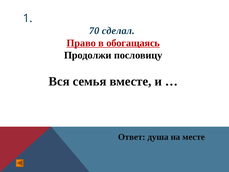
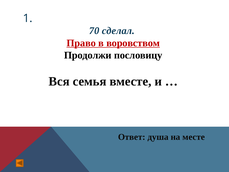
обогащаясь: обогащаясь -> воровством (133, 43)
